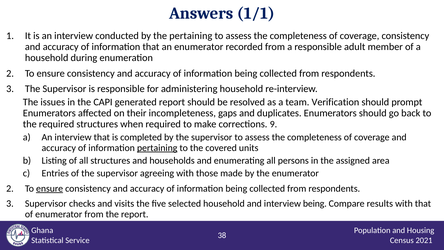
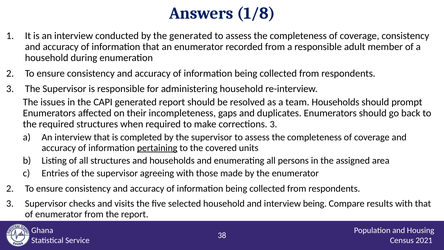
1/1: 1/1 -> 1/8 (256, 13)
the pertaining: pertaining -> generated (191, 36)
team Verification: Verification -> Households (335, 102)
corrections 9: 9 -> 3 (273, 124)
ensure underline: present -> none (50, 188)
